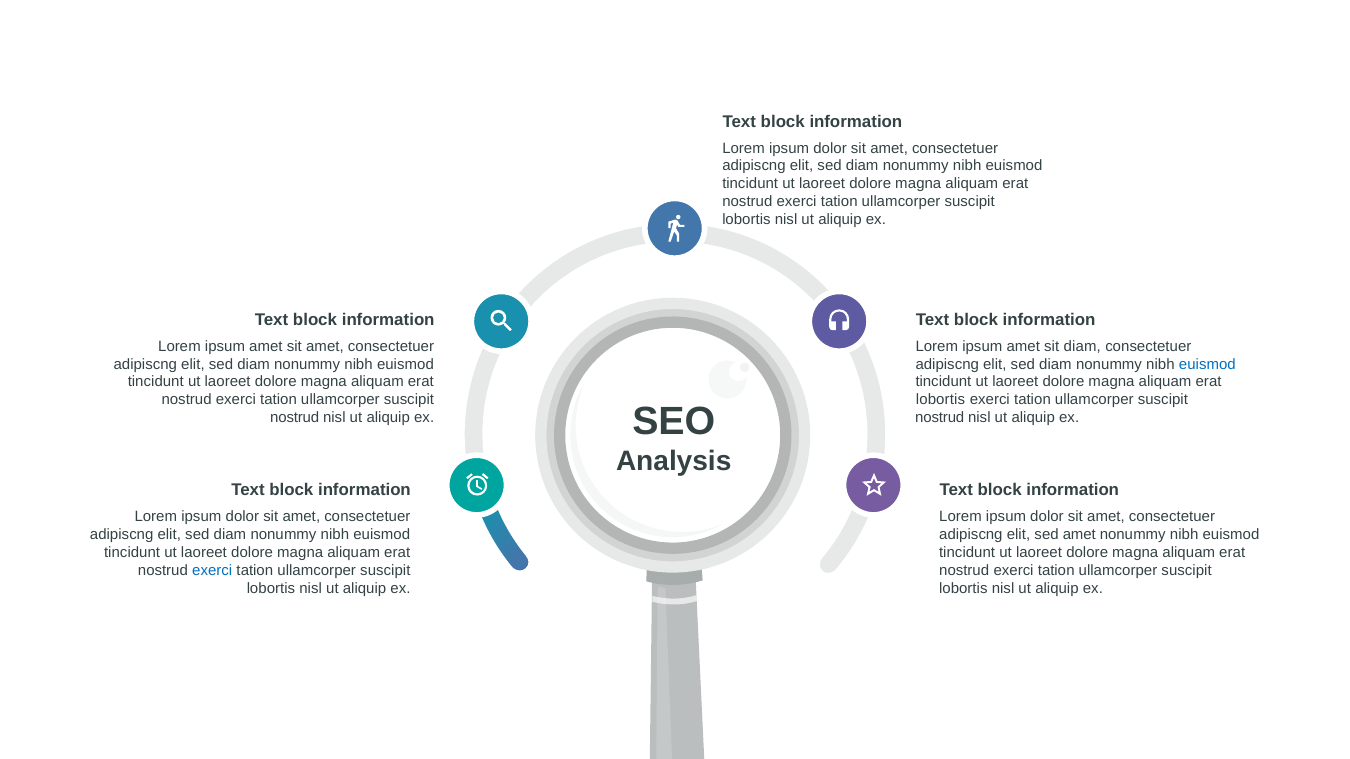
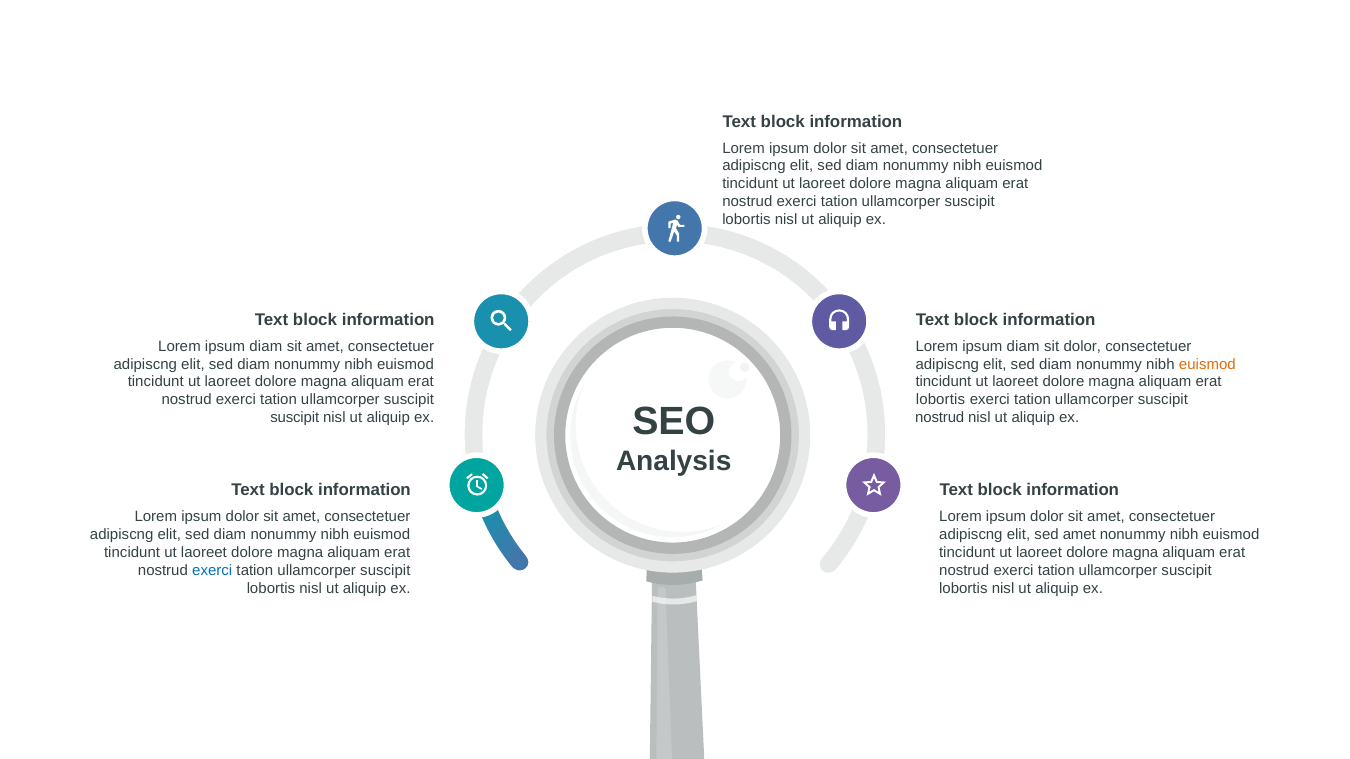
amet: amet -> diam (266, 346)
amet: amet -> diam (1023, 346)
sit diam: diam -> dolor (1082, 346)
euismod colour: blue -> orange (1207, 364)
nostrud: nostrud -> suscipit (295, 418)
